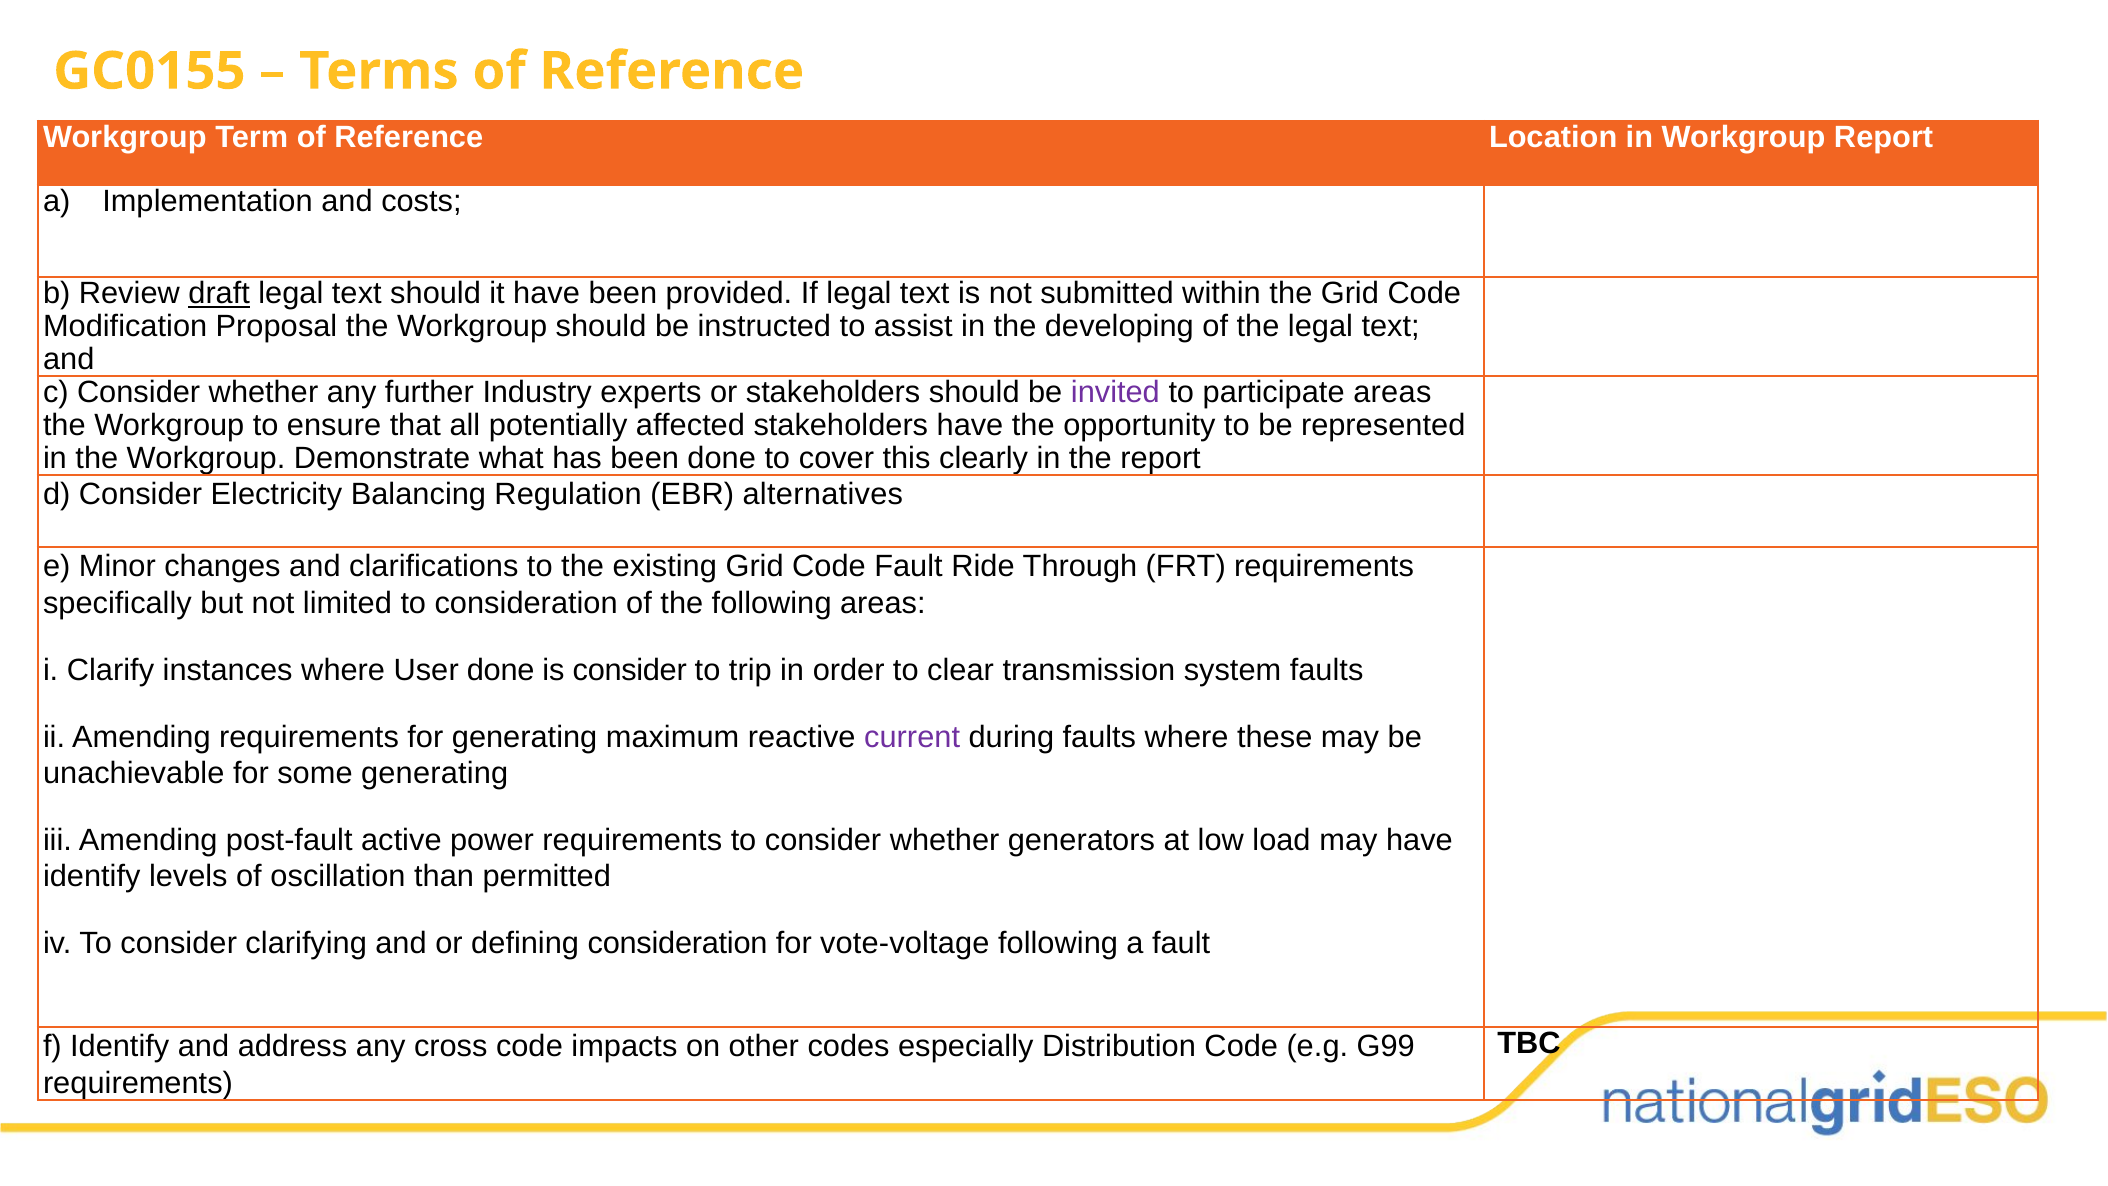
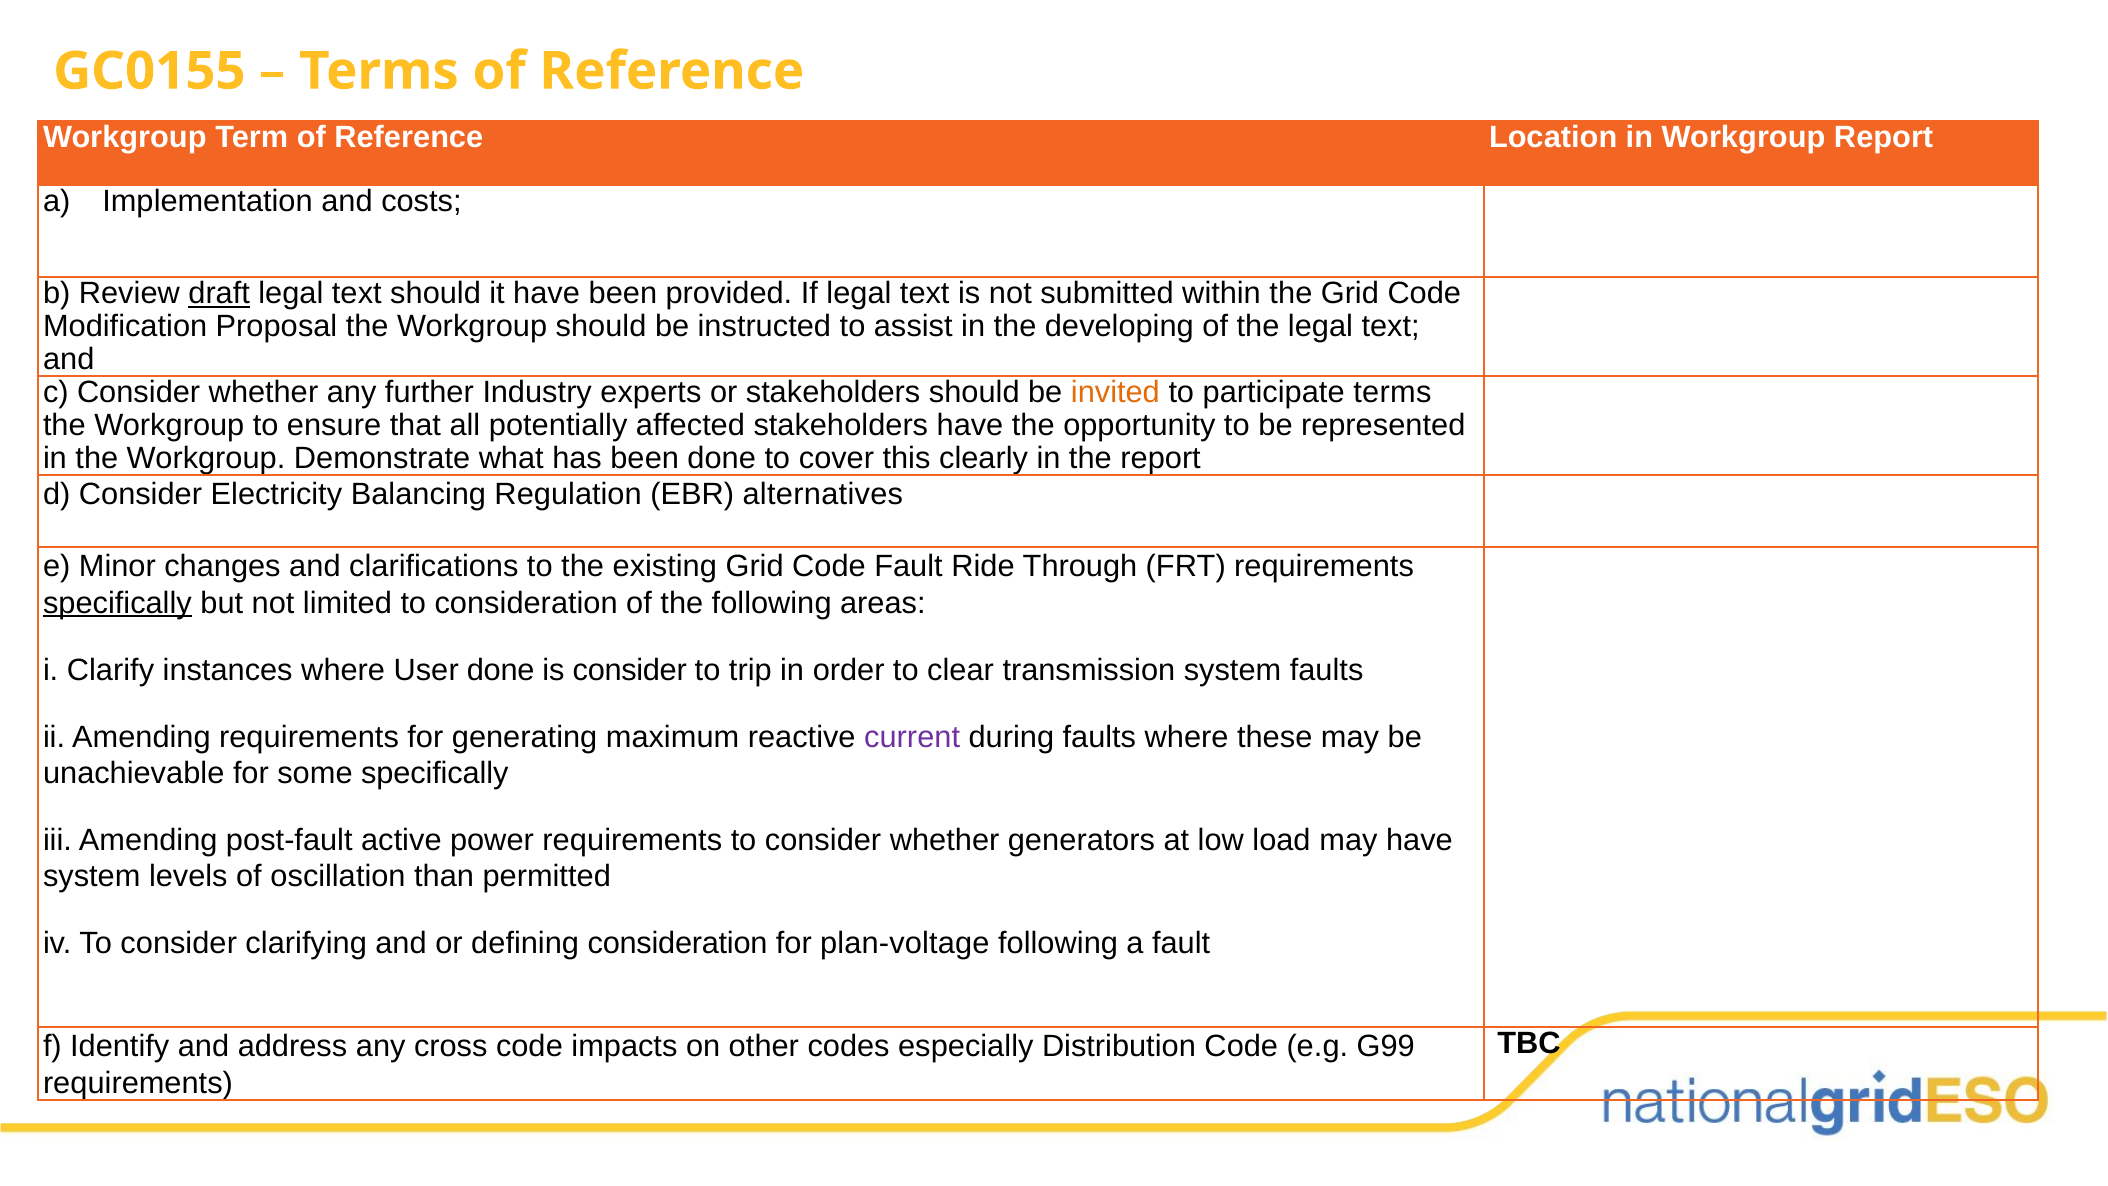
invited colour: purple -> orange (1115, 392)
participate areas: areas -> terms (1392, 392)
specifically underline: none -> present (117, 603)
some generating: generating -> specifically (435, 773)
identify: identify -> system (92, 876)
vote-voltage: vote-voltage -> plan-voltage (905, 943)
